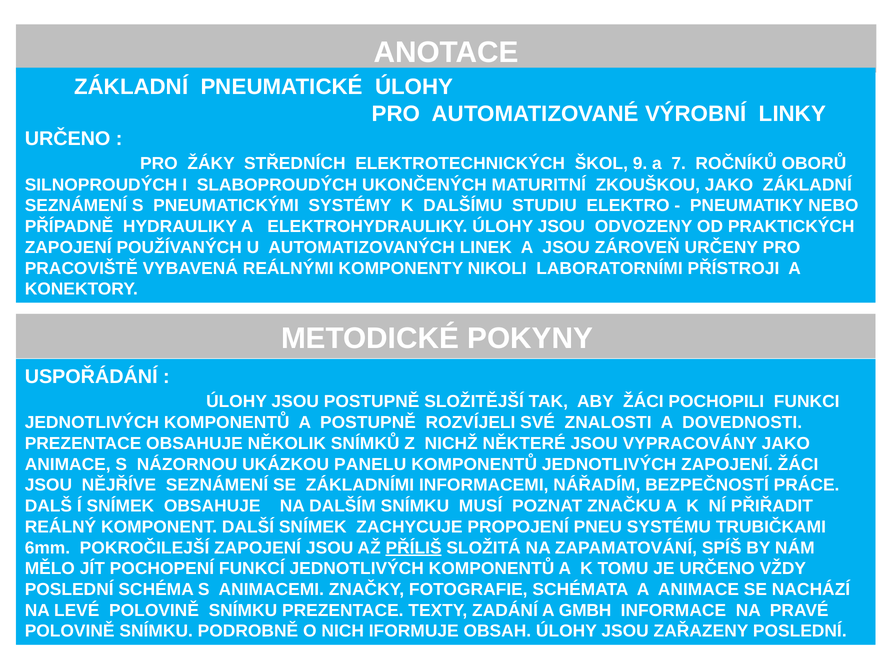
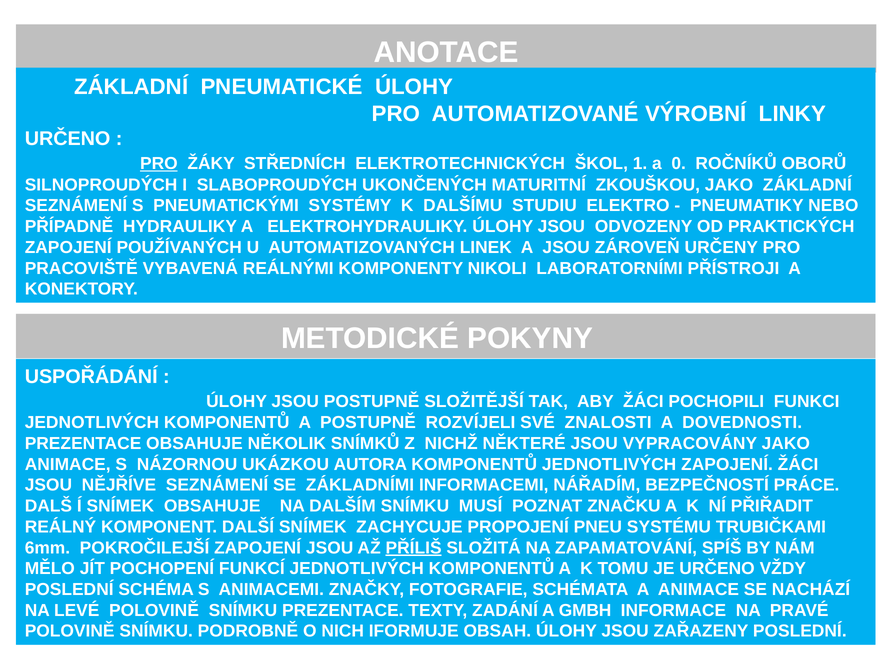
PRO underline: none -> present (159, 163)
9: 9 -> 1 (640, 163)
7: 7 -> 0 (679, 163)
PANELU: PANELU -> AUTORA (370, 464)
